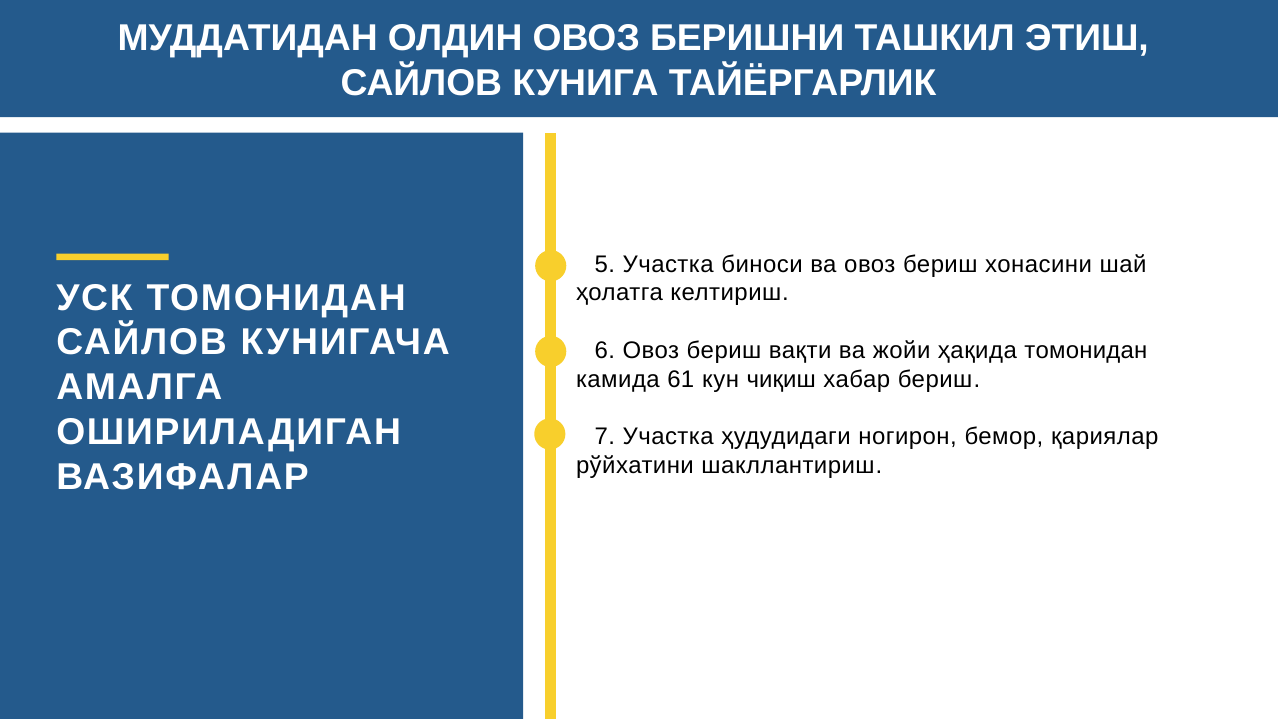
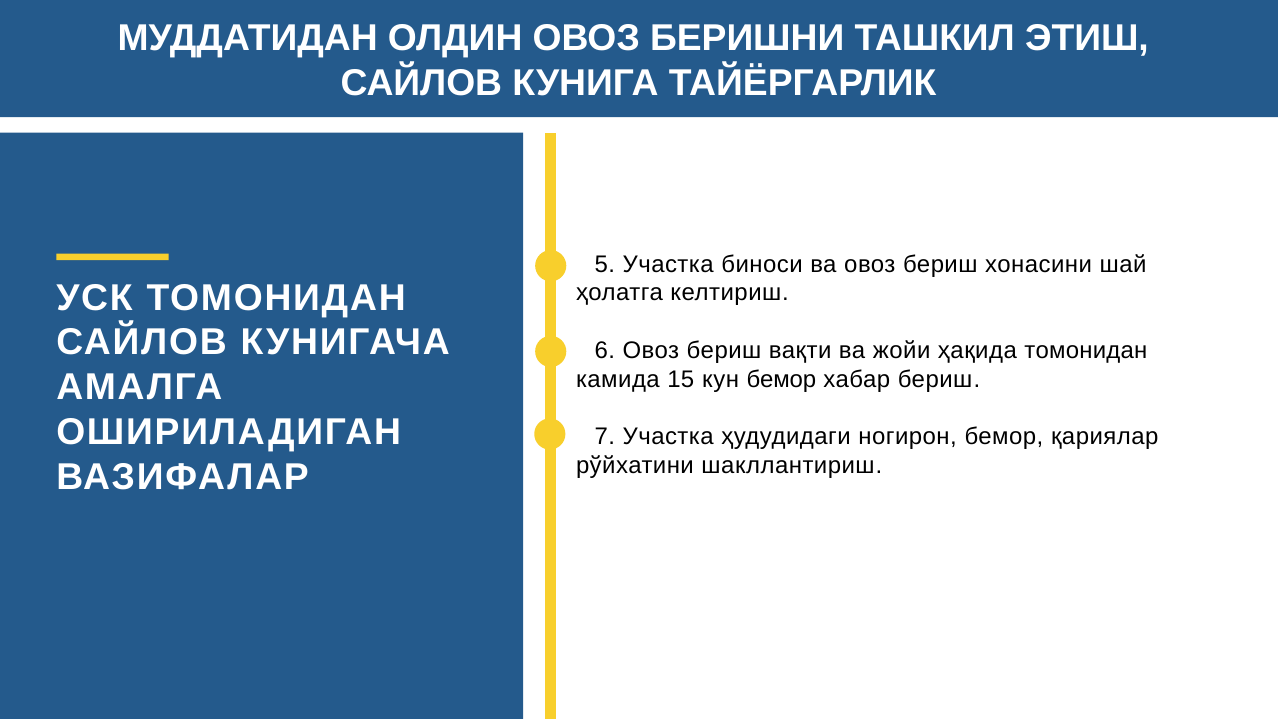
61: 61 -> 15 (681, 379)
кун чиқиш: чиқиш -> бемор (781, 379)
